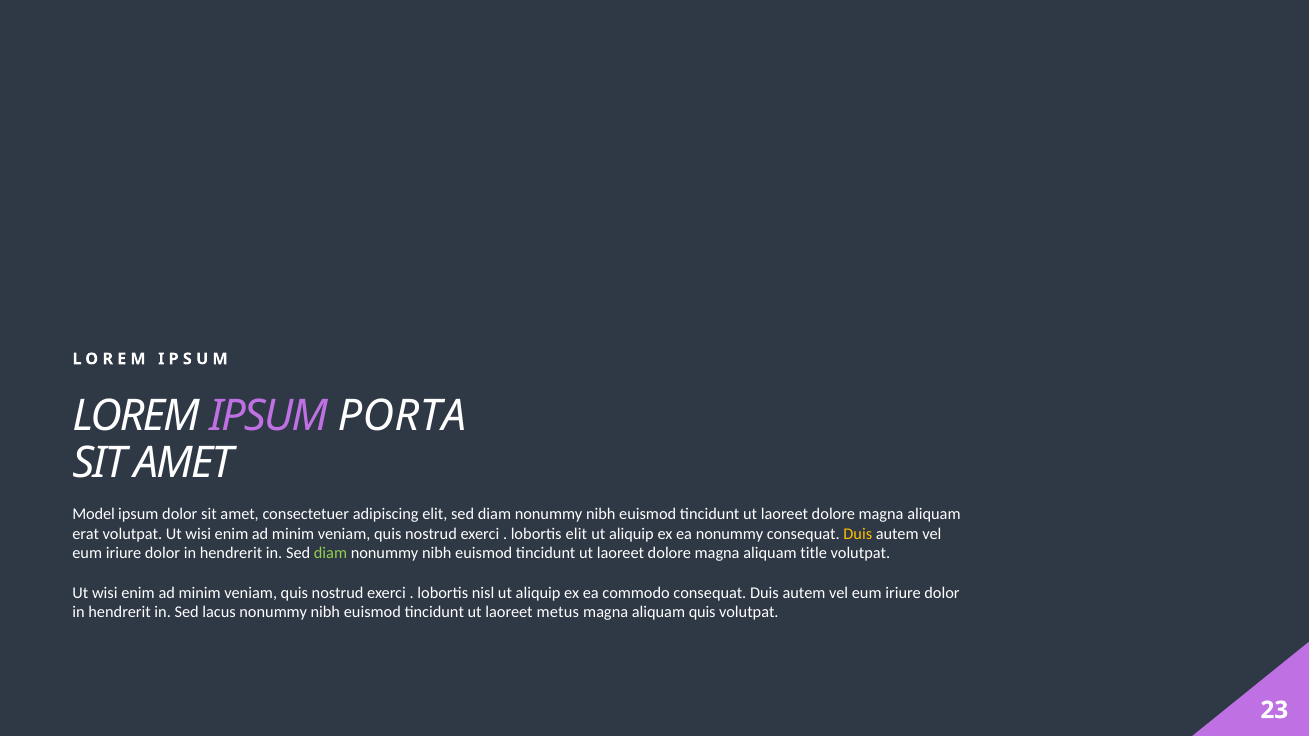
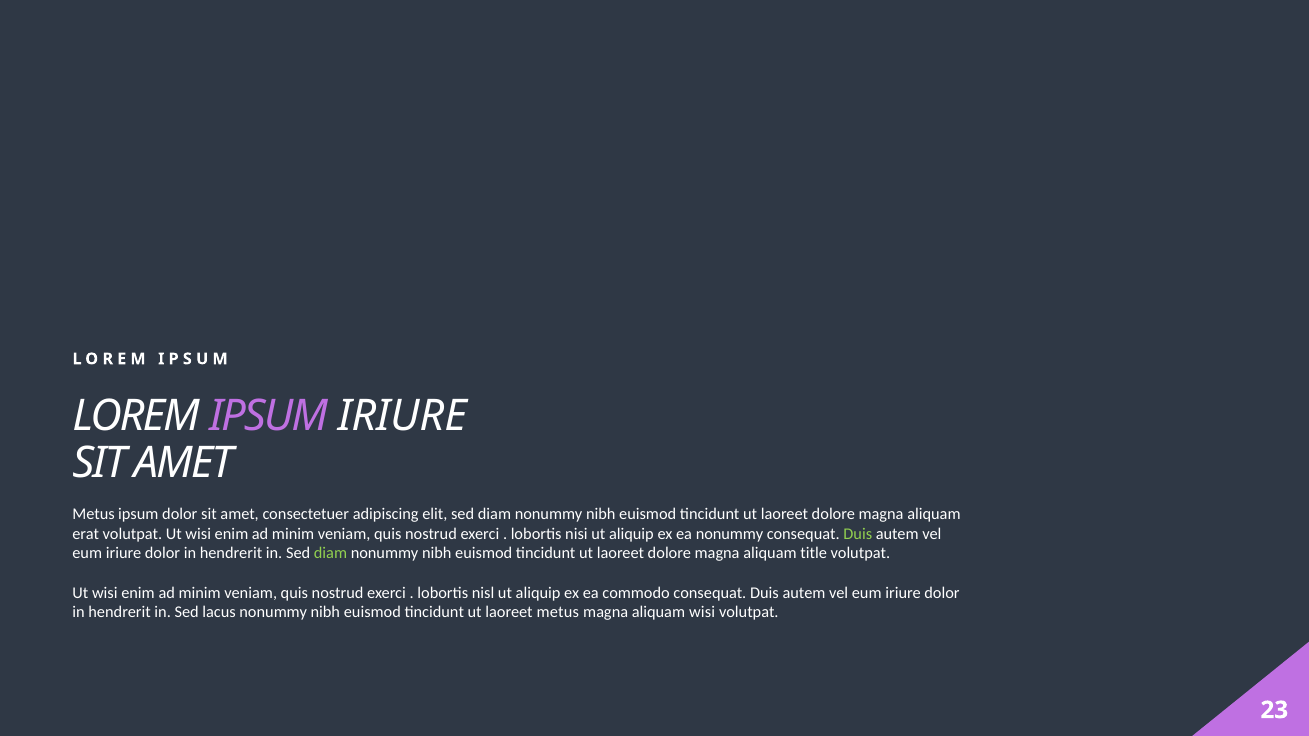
IPSUM PORTA: PORTA -> IRIURE (402, 416)
Model: Model -> Metus (94, 514)
lobortis elit: elit -> nisi (576, 534)
Duis colour: yellow -> light green (858, 534)
aliquam quis: quis -> wisi (702, 613)
